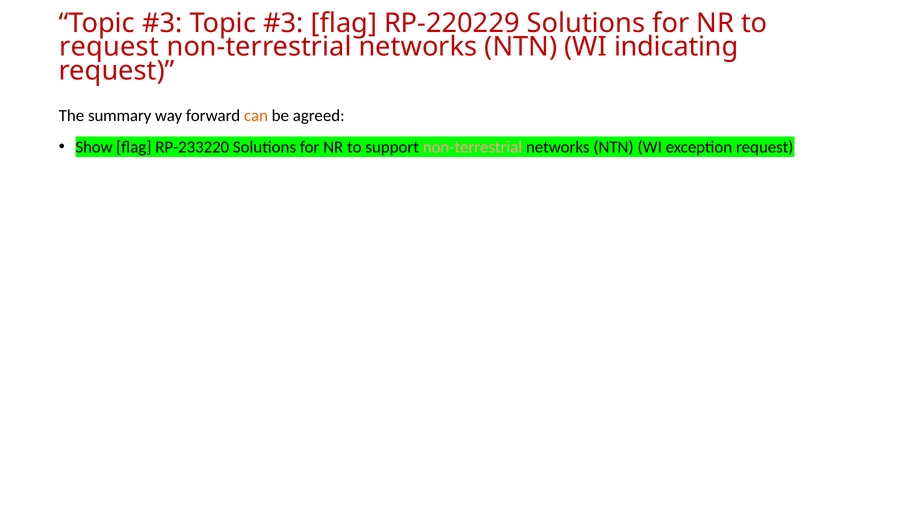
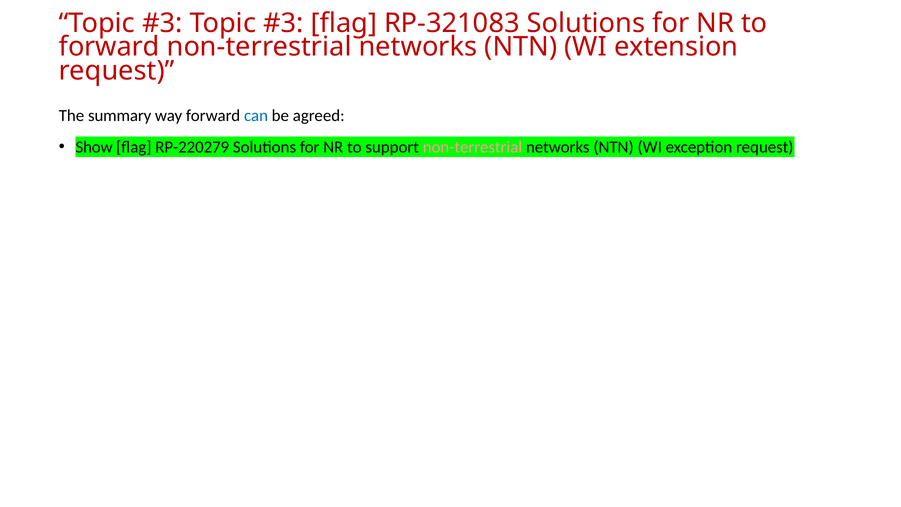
RP-220229: RP-220229 -> RP-321083 (452, 23)
request: request -> forward (109, 47)
indicating: indicating -> extension (676, 47)
can colour: orange -> blue (256, 115)
RP-233220: RP-233220 -> RP-220279 (192, 147)
